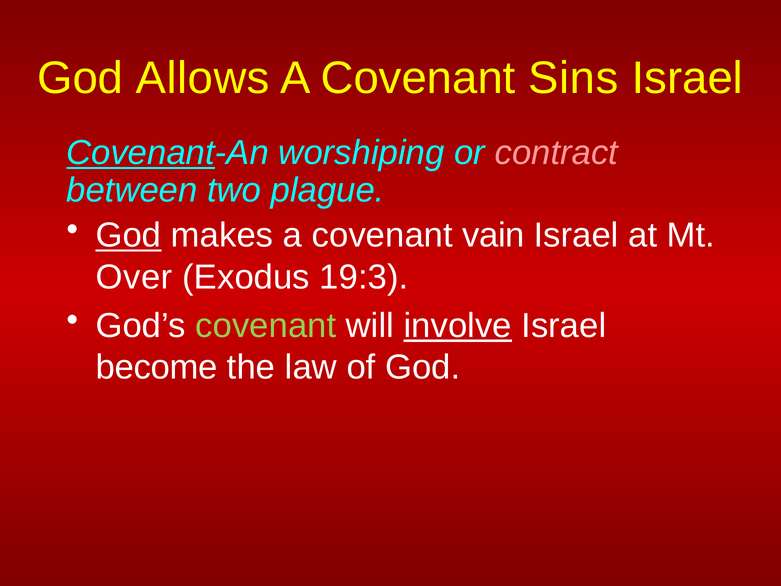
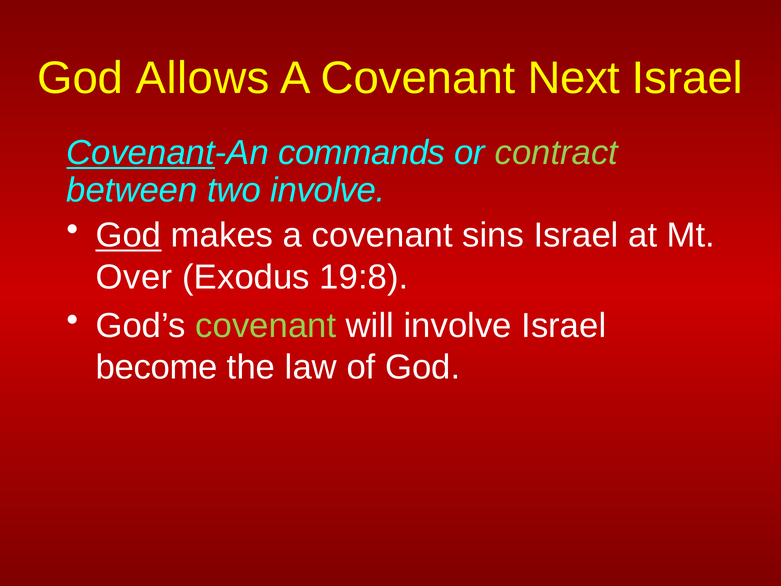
Sins: Sins -> Next (574, 78)
worshiping: worshiping -> commands (362, 153)
contract colour: pink -> light green (556, 153)
two plague: plague -> involve (328, 190)
vain: vain -> sins (493, 235)
19:3: 19:3 -> 19:8 (364, 277)
involve underline: present -> none (458, 326)
